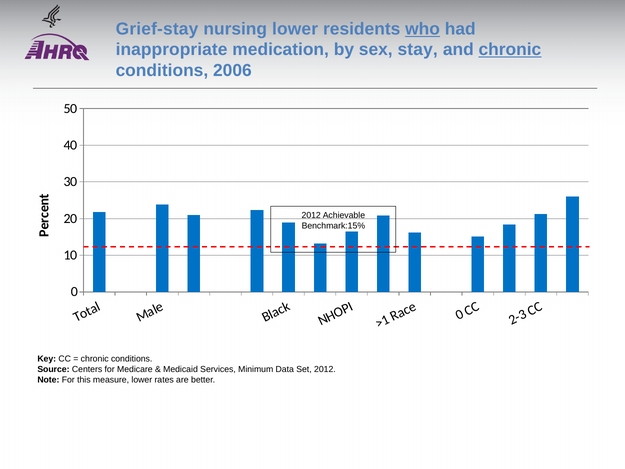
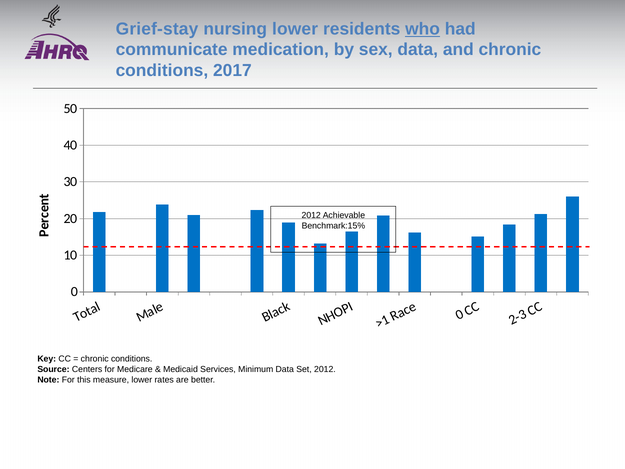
inappropriate: inappropriate -> communicate (172, 50)
sex stay: stay -> data (418, 50)
chronic underline: present -> none (510, 50)
2006: 2006 -> 2017 (232, 70)
